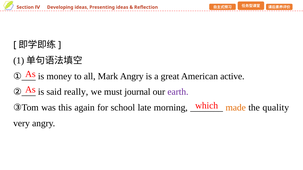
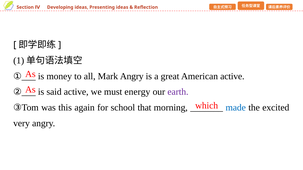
said really: really -> active (76, 92)
journal: journal -> energy (137, 92)
late: late -> that (144, 108)
made colour: orange -> blue (236, 108)
quality: quality -> excited (276, 108)
